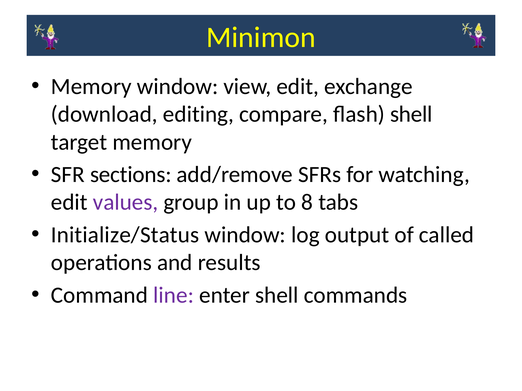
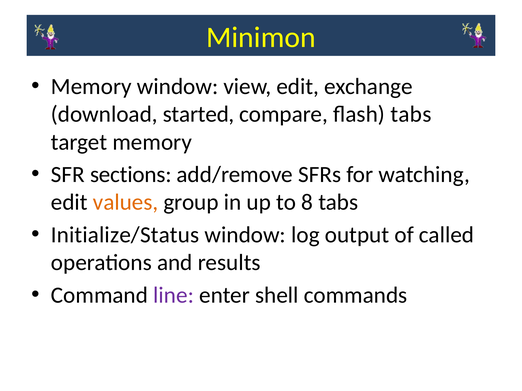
editing: editing -> started (199, 114)
flash shell: shell -> tabs (411, 114)
values colour: purple -> orange (126, 203)
